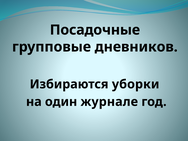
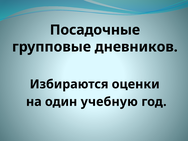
уборки: уборки -> оценки (136, 84)
журнале: журнале -> учебную (109, 102)
